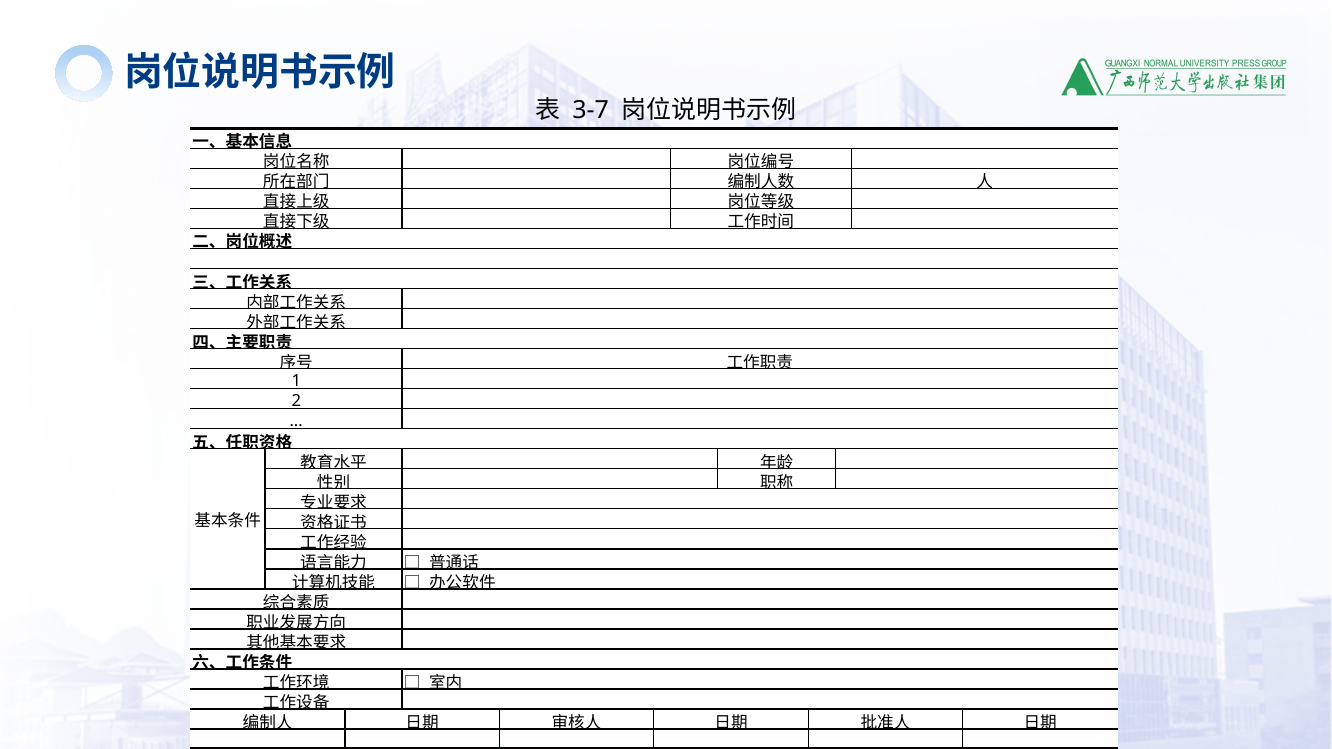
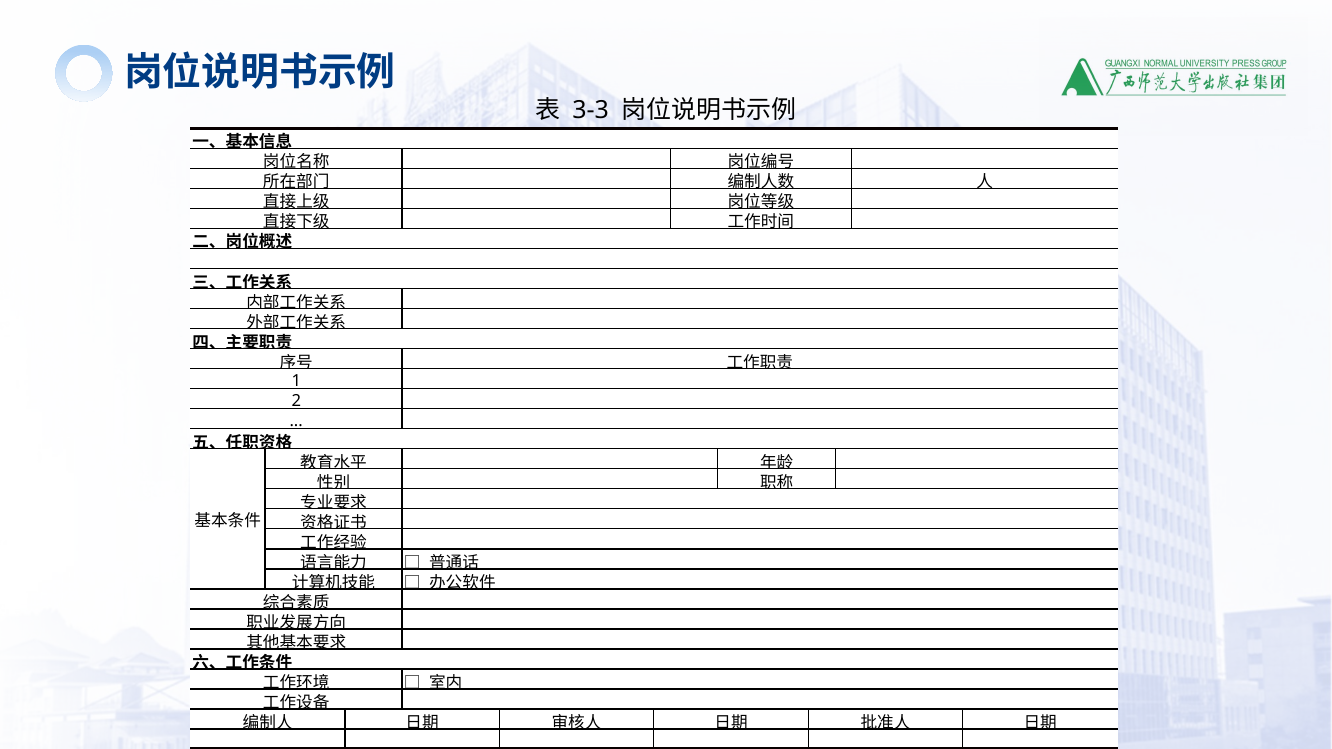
3-7: 3-7 -> 3-3 (591, 110)
